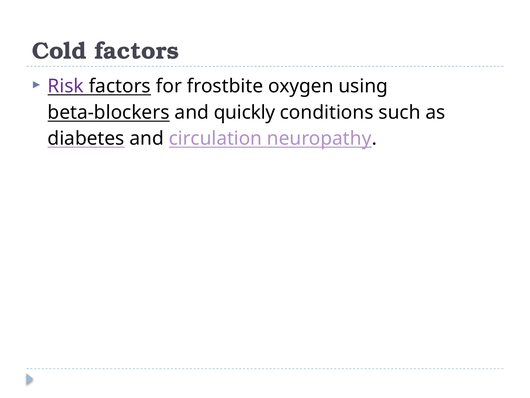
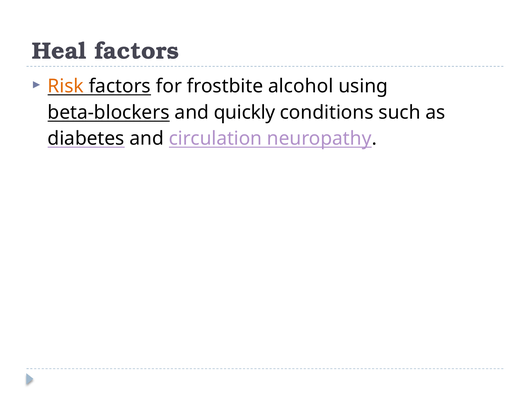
Cold: Cold -> Heal (59, 51)
Risk colour: purple -> orange (66, 86)
oxygen: oxygen -> alcohol (301, 86)
